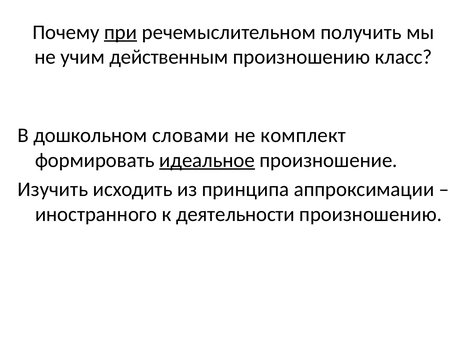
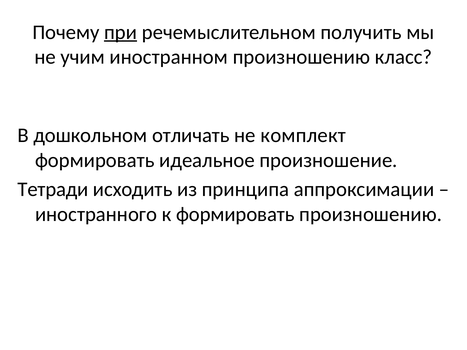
действенным: действенным -> иностранном (169, 57)
словами: словами -> отличать (191, 135)
идеальное underline: present -> none (207, 160)
Изучить: Изучить -> Тетради (53, 189)
к деятельности: деятельности -> формировать (235, 214)
